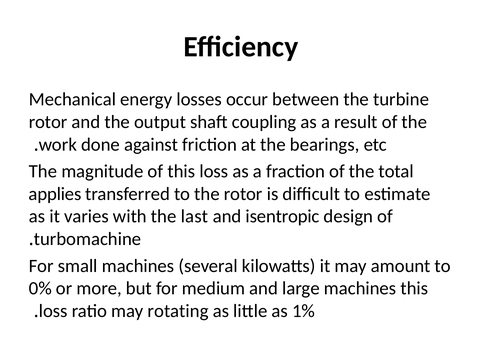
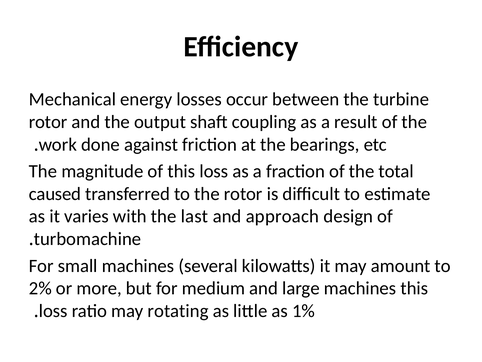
applies: applies -> caused (55, 194)
isentropic: isentropic -> approach (282, 216)
0%: 0% -> 2% (40, 288)
